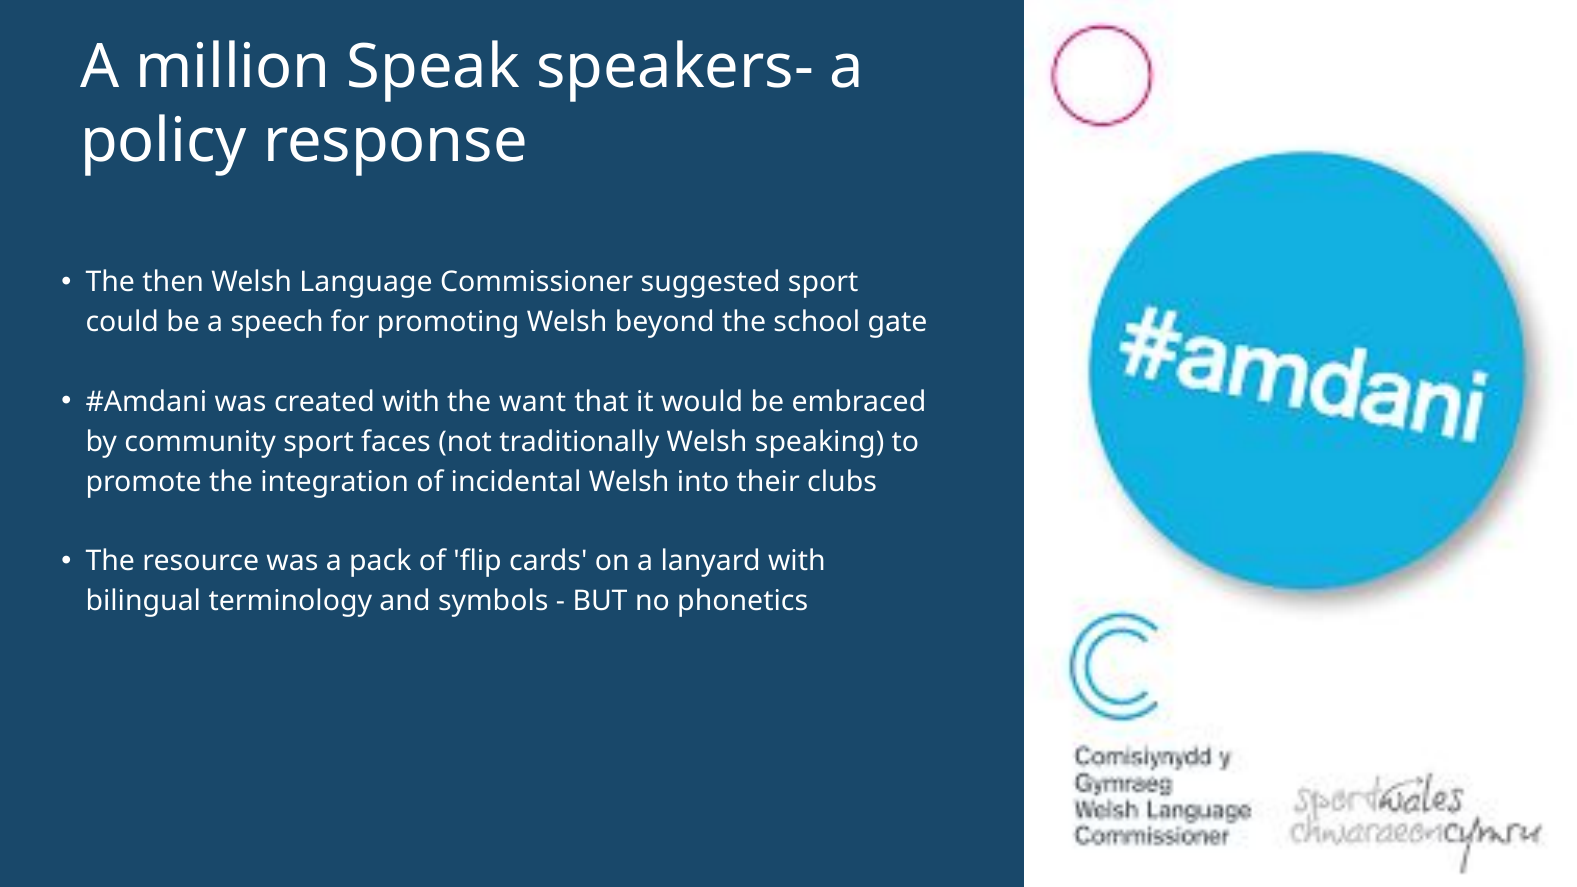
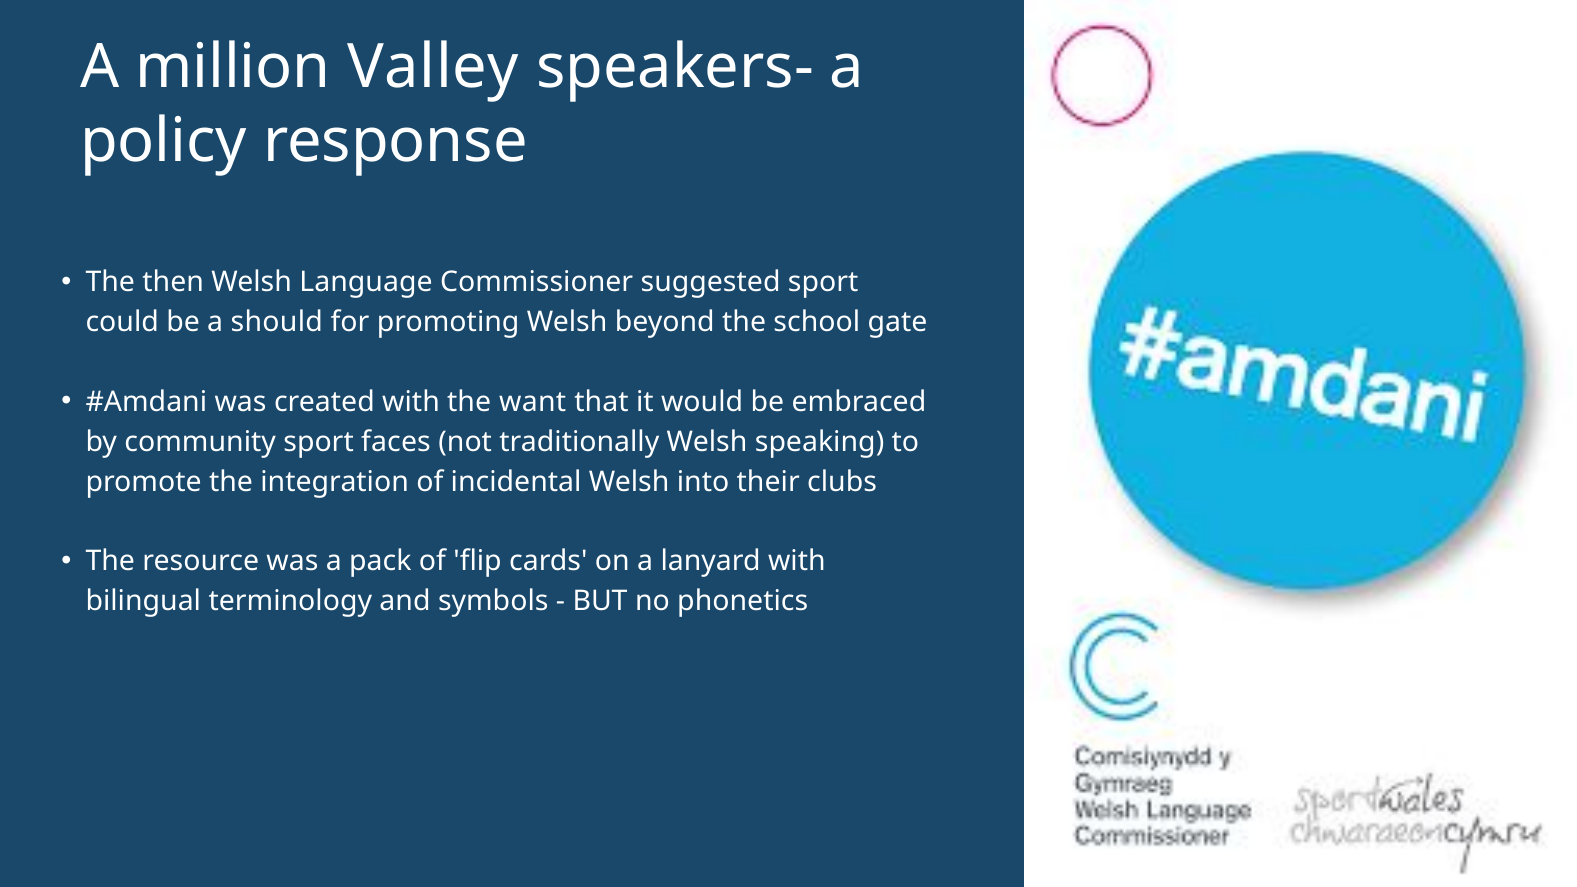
Speak: Speak -> Valley (433, 67)
speech: speech -> should (277, 322)
